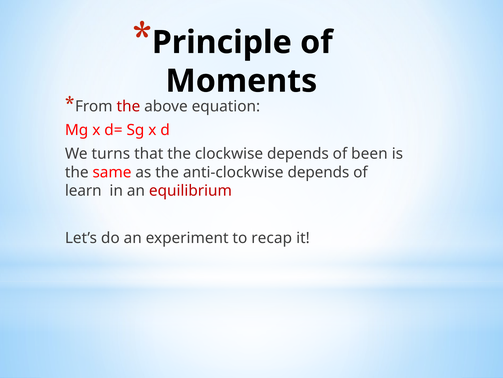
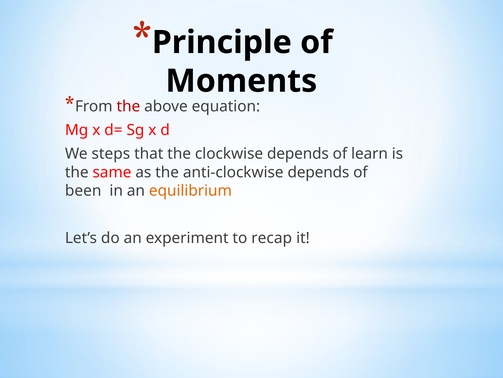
turns: turns -> steps (111, 154)
been: been -> learn (370, 154)
learn: learn -> been (83, 190)
equilibrium colour: red -> orange (190, 190)
